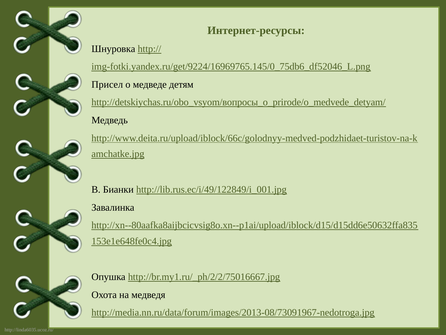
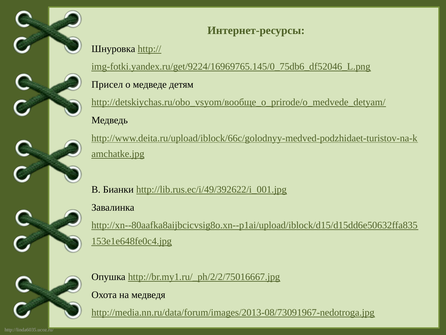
http://detskiychas.ru/obo_vsyom/вопросы_o_prirode/o_medvede_detyam/: http://detskiychas.ru/obo_vsyom/вопросы_o_prirode/o_medvede_detyam/ -> http://detskiychas.ru/obo_vsyom/вообще_o_prirode/o_medvede_detyam/ (238, 102)
http://lib.rus.ec/i/49/122849/i_001.jpg: http://lib.rus.ec/i/49/122849/i_001.jpg -> http://lib.rus.ec/i/49/392622/i_001.jpg (211, 189)
